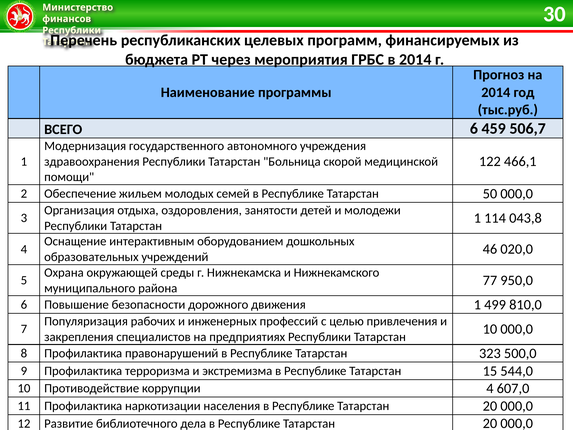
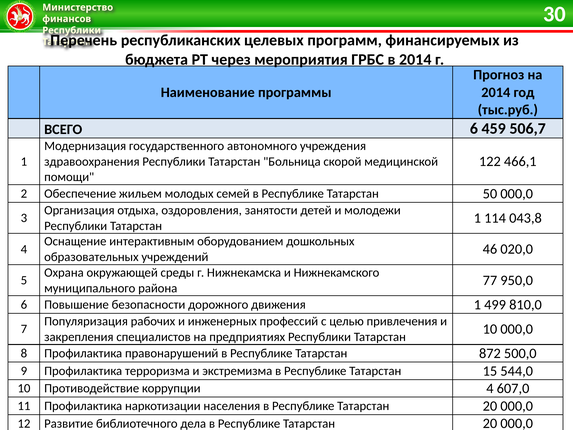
323: 323 -> 872 (490, 353)
